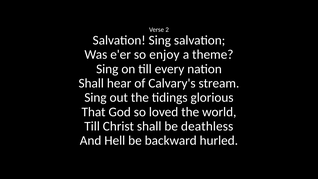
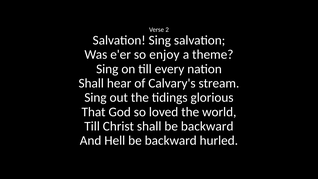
shall be deathless: deathless -> backward (207, 126)
